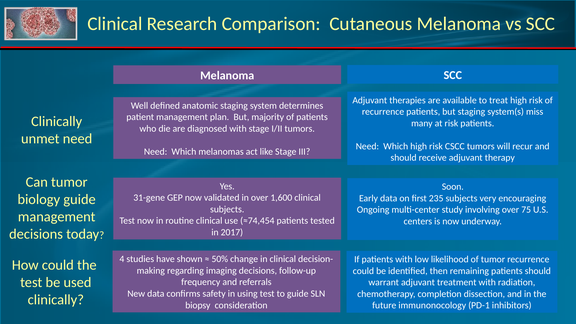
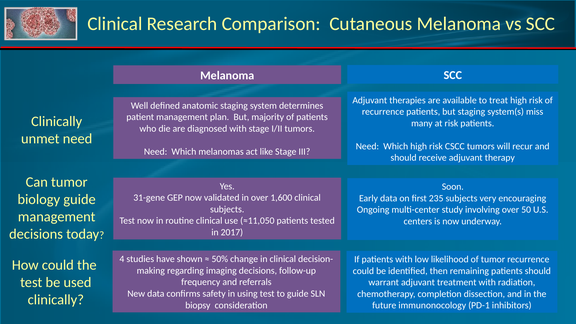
75: 75 -> 50 (526, 210)
≈74,454: ≈74,454 -> ≈11,050 (257, 221)
